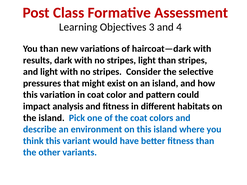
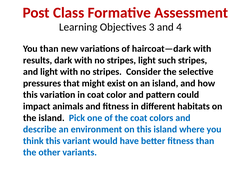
light than: than -> such (167, 60)
analysis: analysis -> animals (68, 106)
